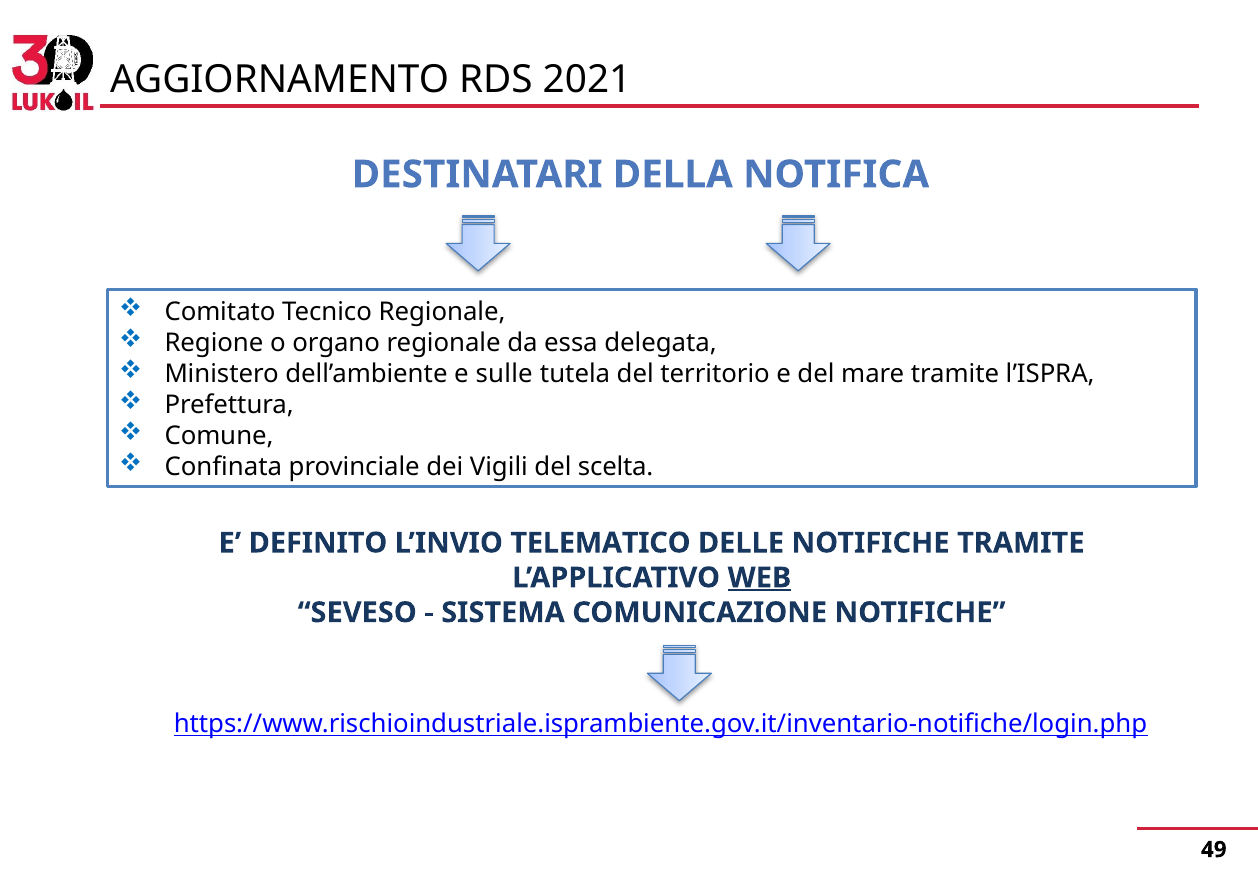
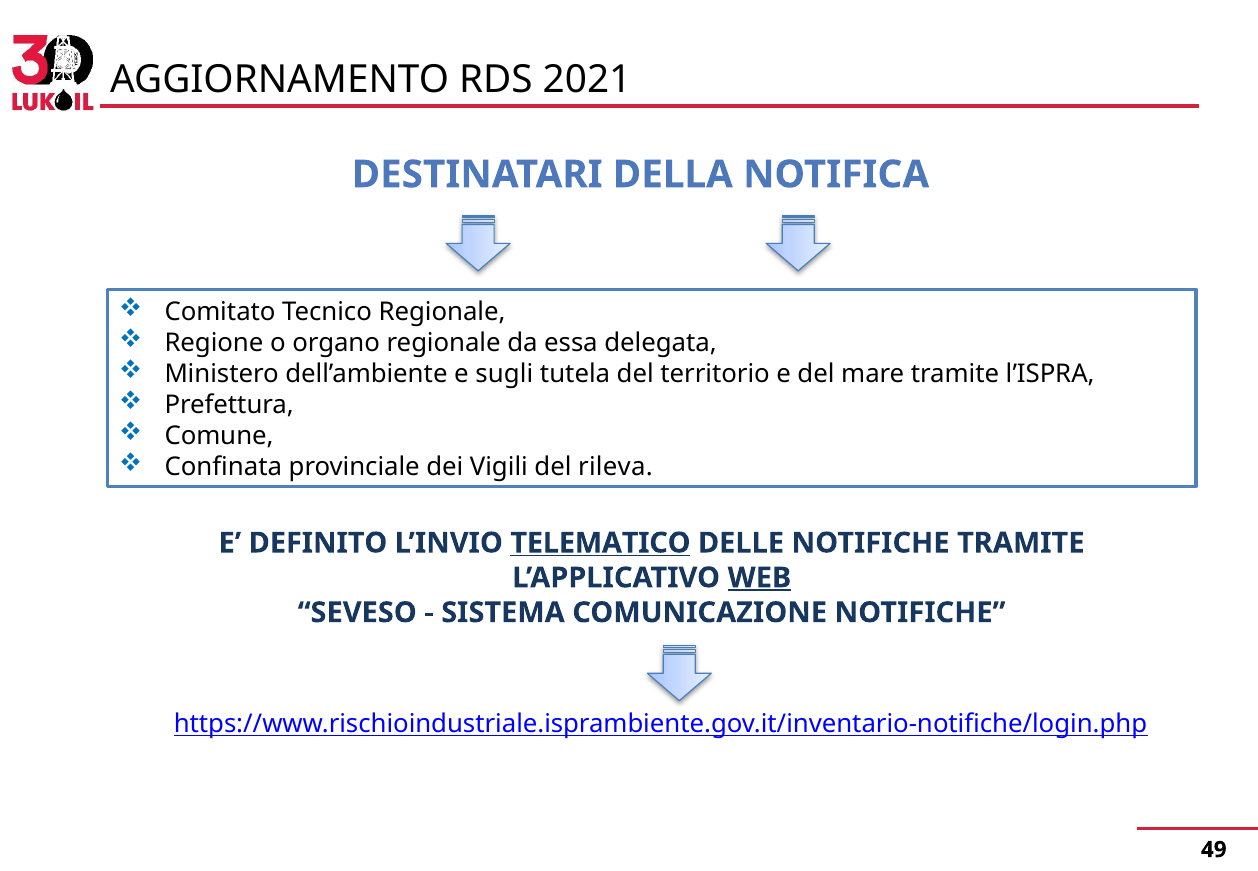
sulle: sulle -> sugli (504, 374)
scelta: scelta -> rileva (615, 467)
TELEMATICO underline: none -> present (600, 543)
